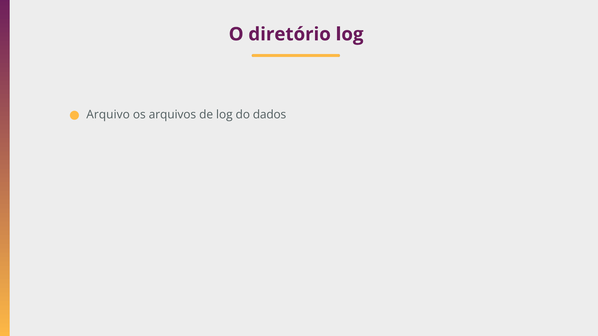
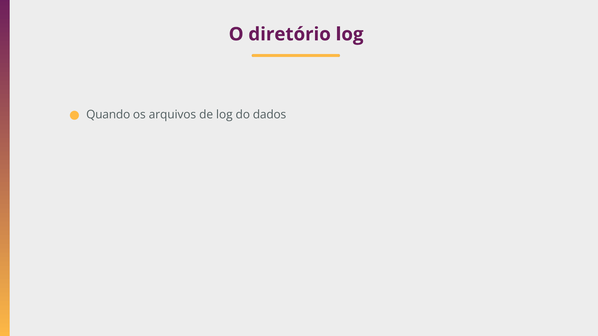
Arquivo: Arquivo -> Quando (108, 115)
